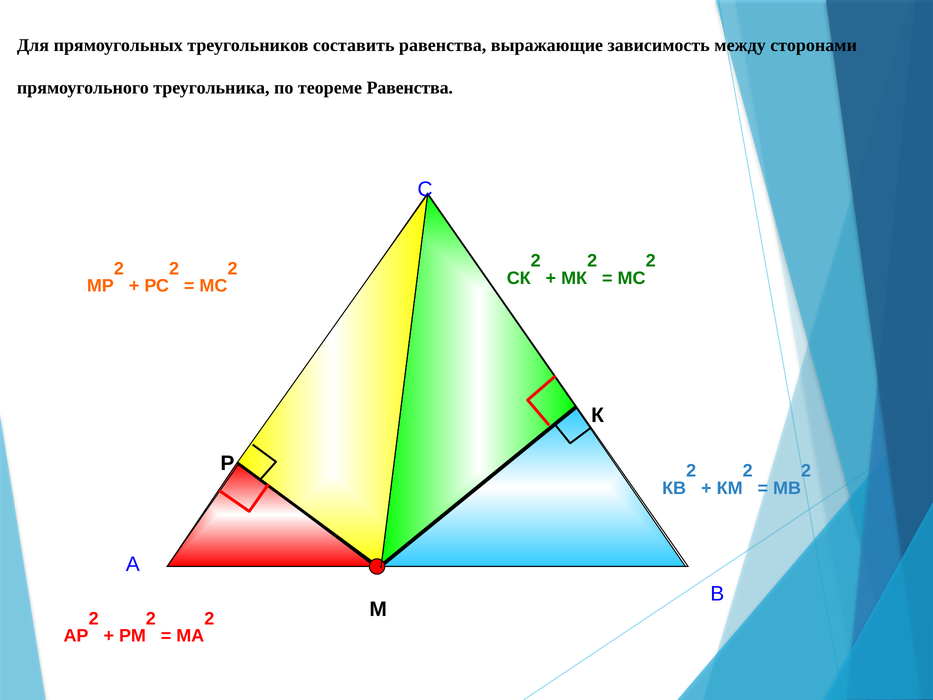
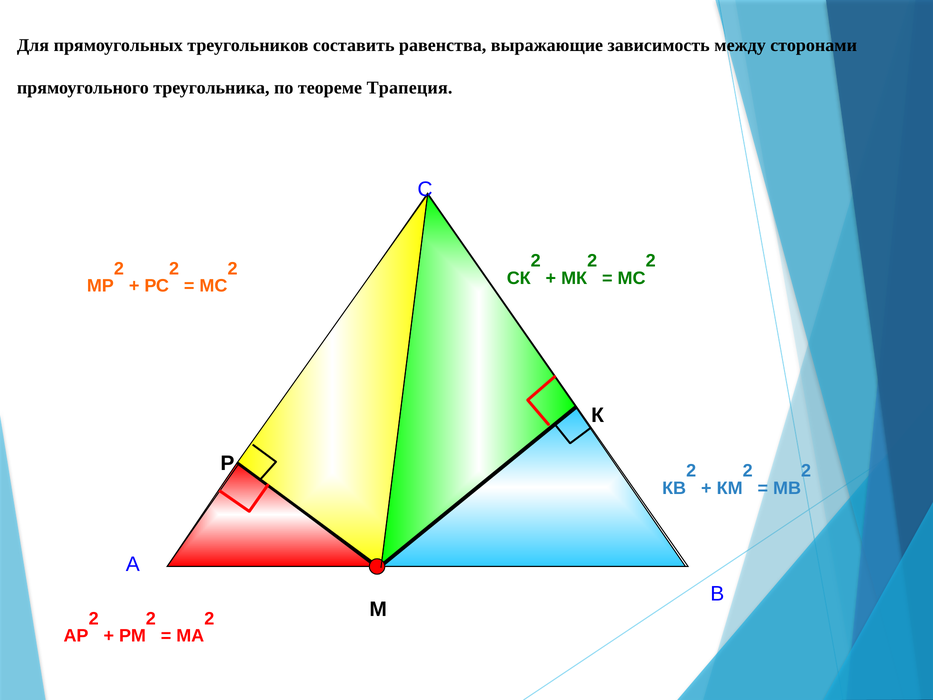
теореме Равенства: Равенства -> Трапеция (410, 88)
